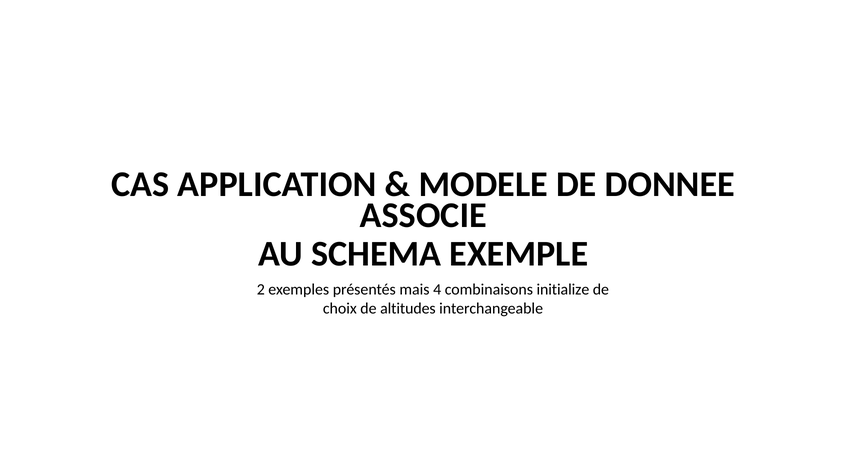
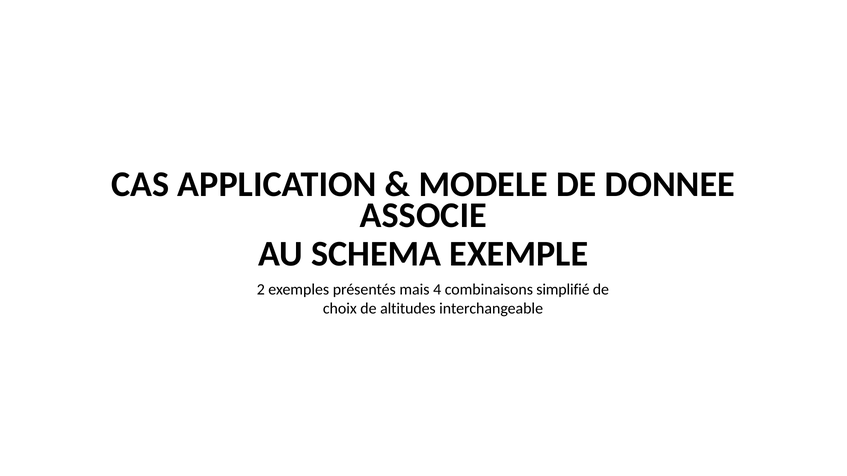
initialize: initialize -> simplifié (563, 290)
